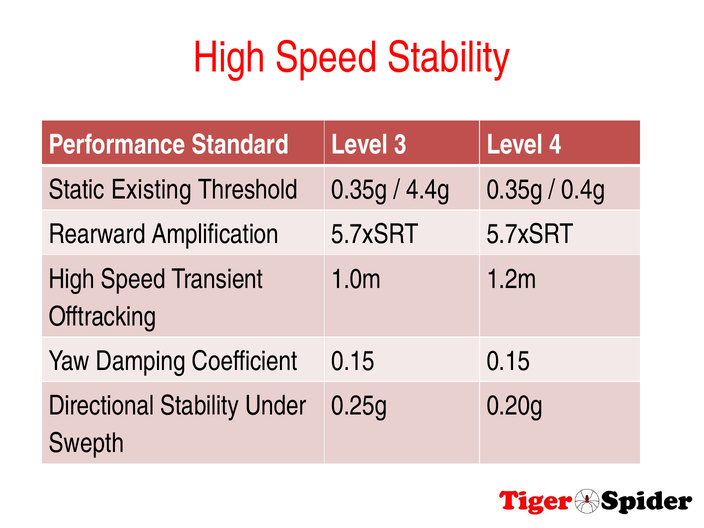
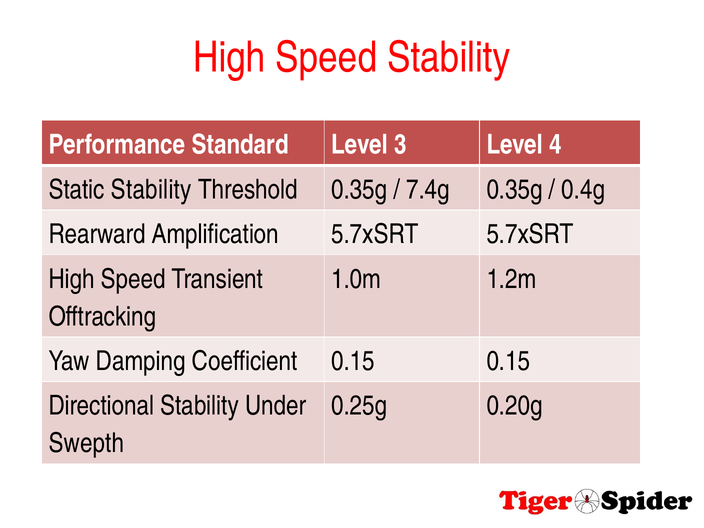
Static Existing: Existing -> Stability (151, 190)
4.4g: 4.4g -> 7.4g (428, 190)
